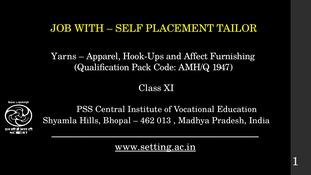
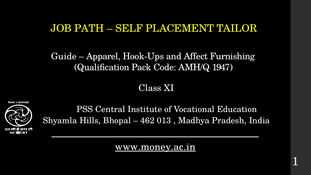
WITH: WITH -> PATH (89, 29)
Yarns: Yarns -> Guide (64, 56)
www.setting.ac.in: www.setting.ac.in -> www.money.ac.in (155, 147)
